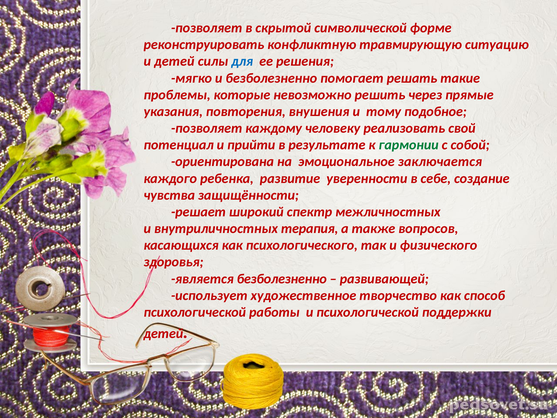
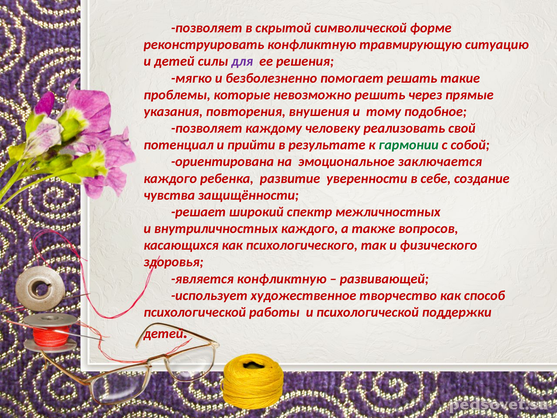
для colour: blue -> purple (242, 61)
внутриличностных терапия: терапия -> каждого (310, 228)
является безболезненно: безболезненно -> конфликтную (282, 279)
